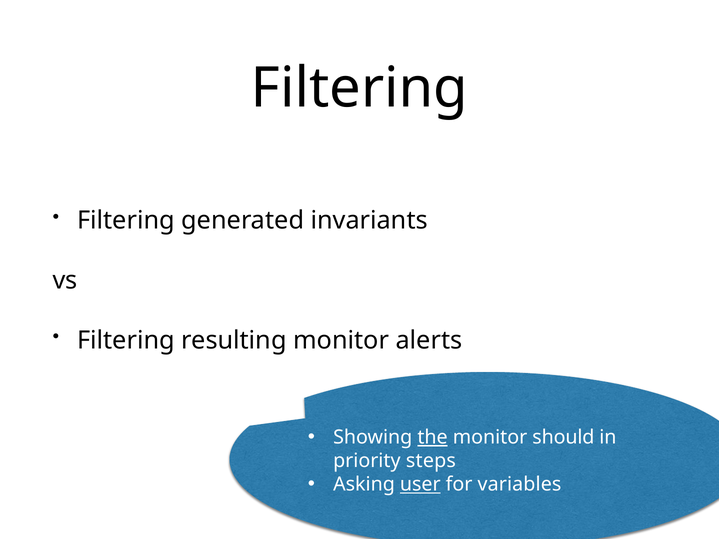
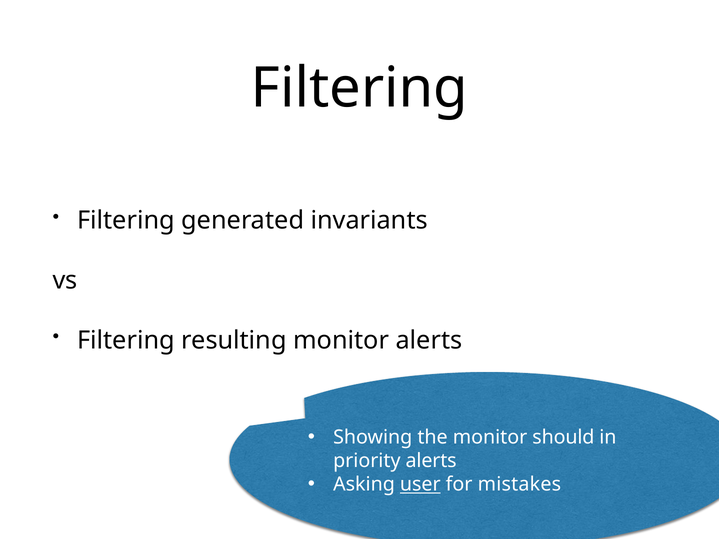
the underline: present -> none (433, 437)
priority steps: steps -> alerts (431, 461)
variables: variables -> mistakes (519, 485)
